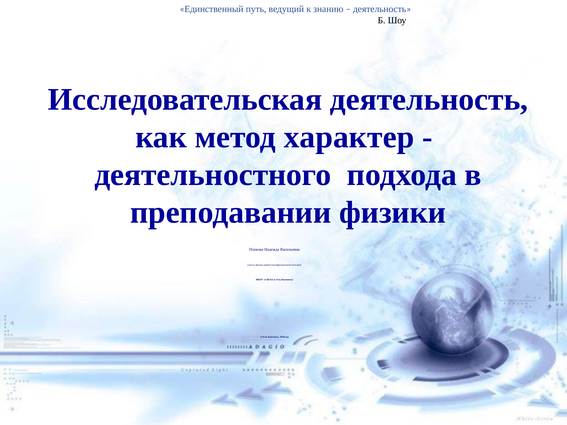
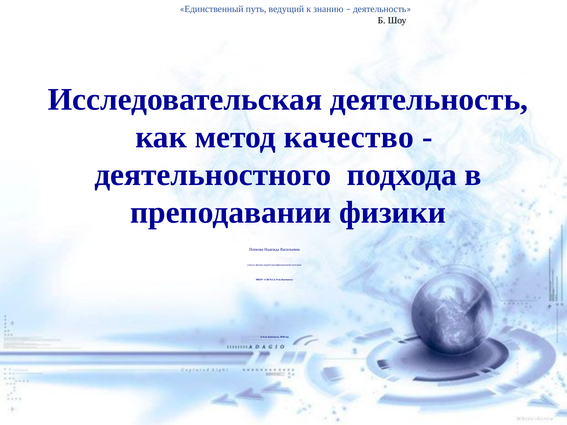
характер: характер -> качество (349, 137)
